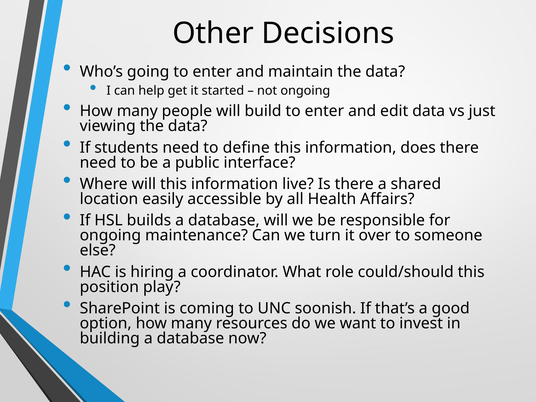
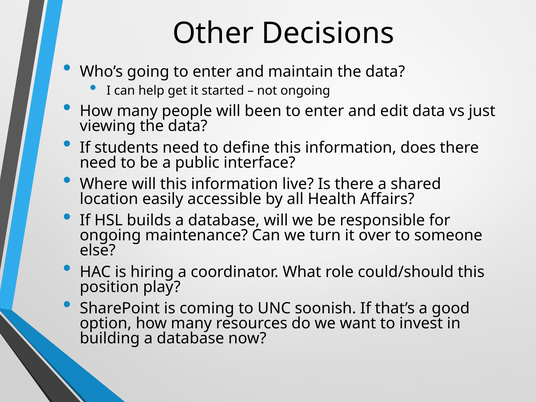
build: build -> been (263, 111)
